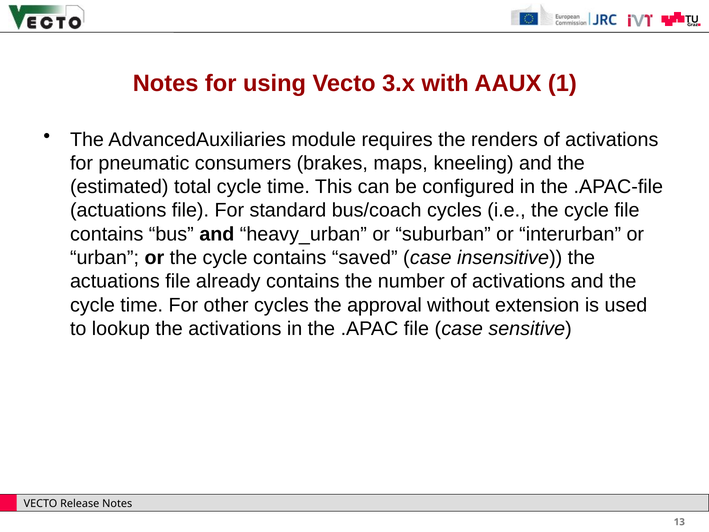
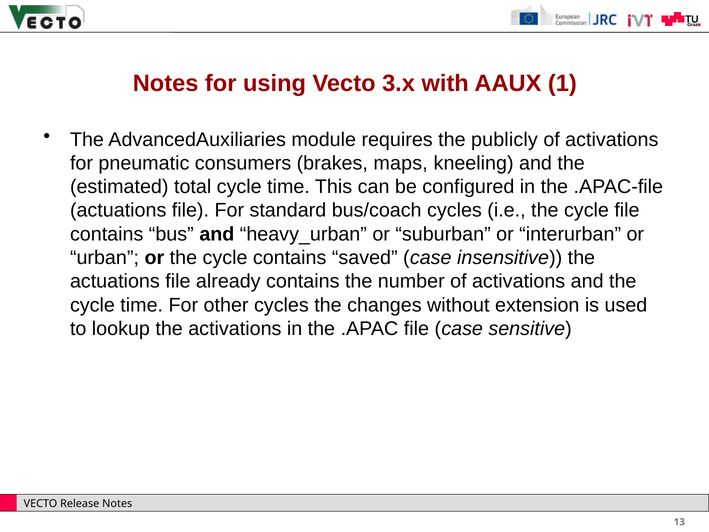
renders: renders -> publicly (504, 139)
approval: approval -> changes (384, 305)
